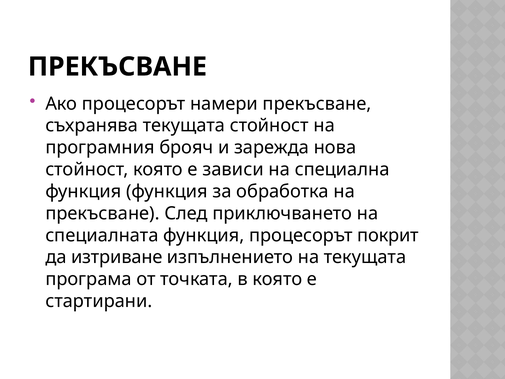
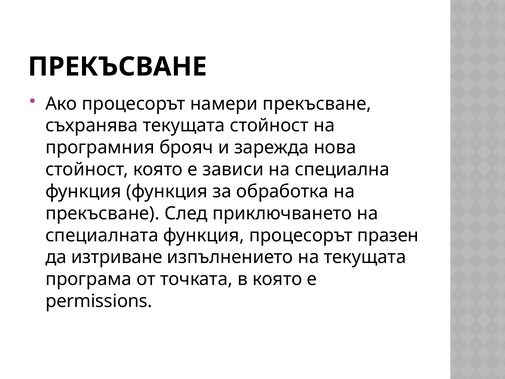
покрит: покрит -> празен (388, 235)
стартирани: стартирани -> permissions (99, 301)
